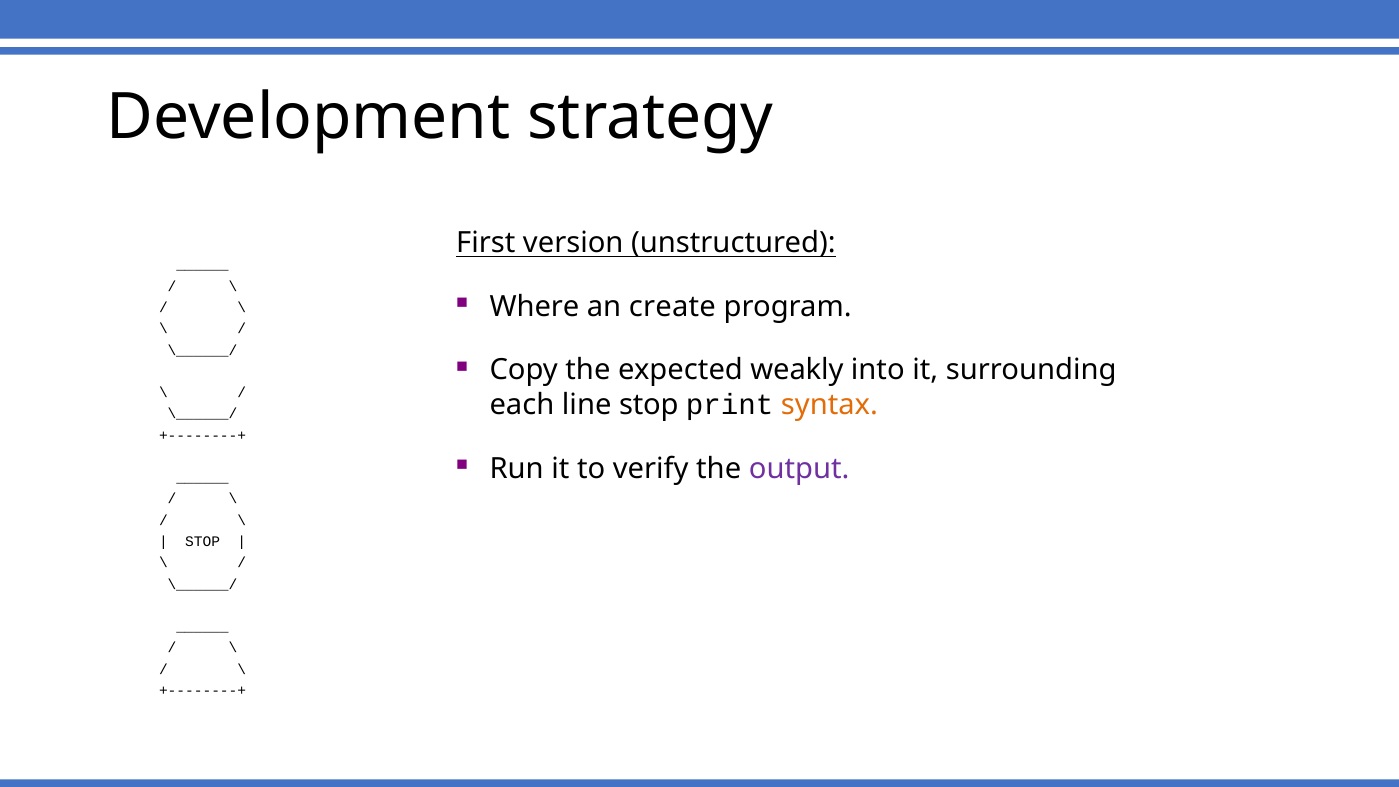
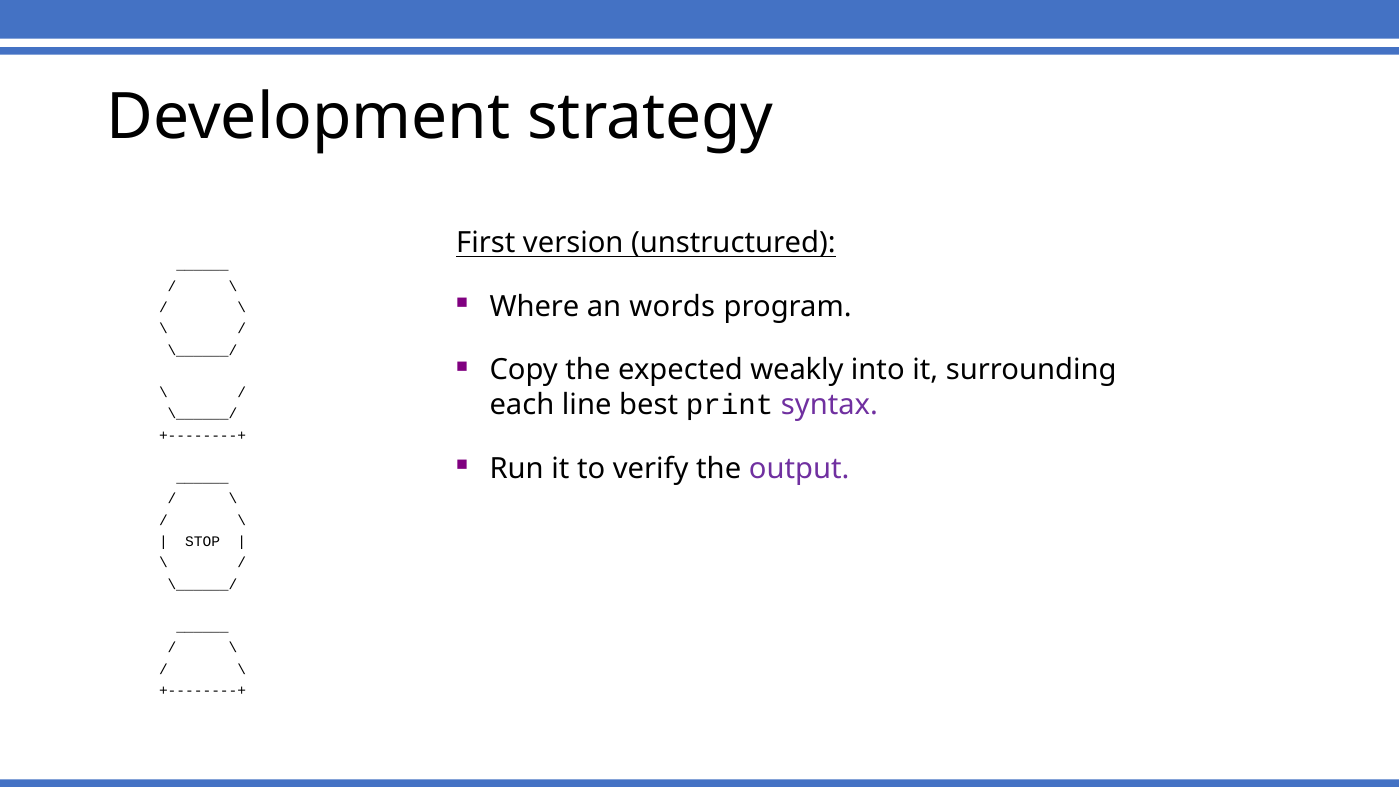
create: create -> words (672, 307)
line stop: stop -> best (649, 405)
syntax colour: orange -> purple (829, 405)
